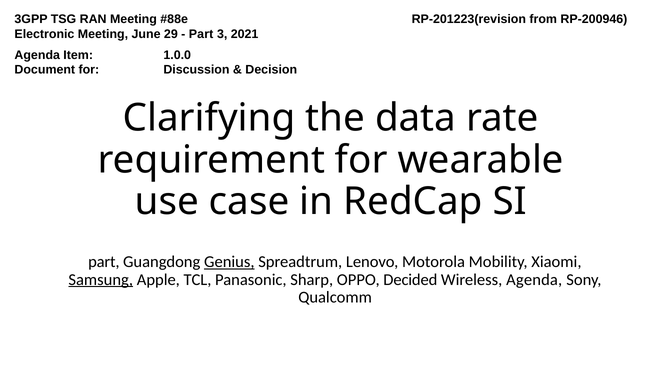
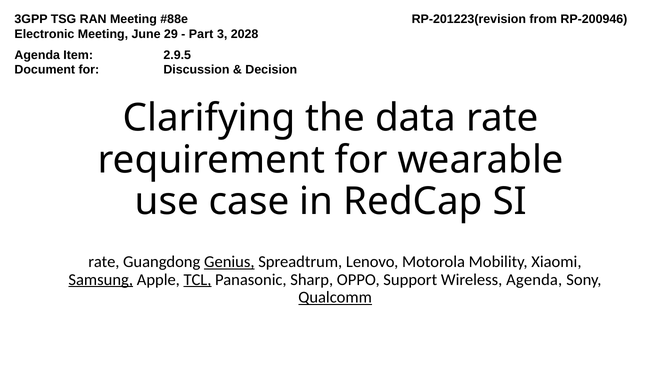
2021: 2021 -> 2028 (245, 34)
1.0.0: 1.0.0 -> 2.9.5 (177, 55)
part: part -> rate (104, 262)
TCL underline: none -> present (197, 280)
Decided: Decided -> Support (410, 280)
Qualcomm underline: none -> present (335, 298)
